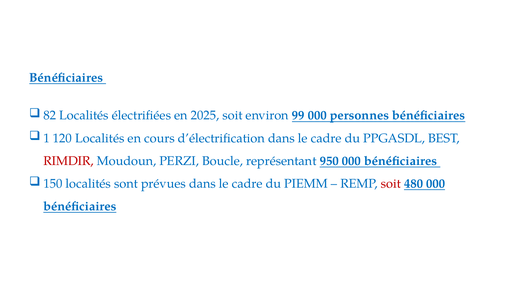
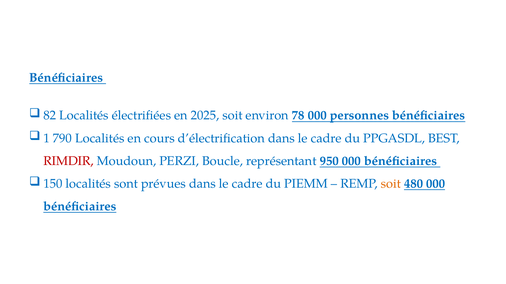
99: 99 -> 78 (298, 116)
120: 120 -> 790 (62, 139)
soit colour: red -> orange (391, 184)
